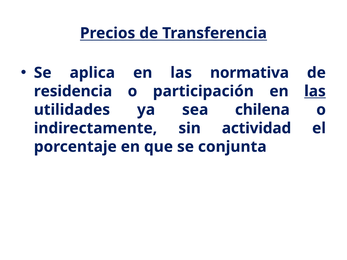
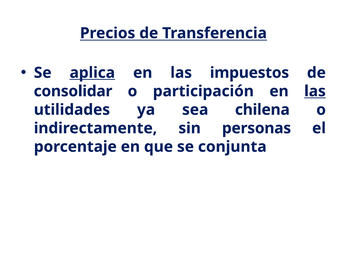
aplica underline: none -> present (92, 73)
normativa: normativa -> impuestos (250, 73)
residencia: residencia -> consolidar (73, 91)
actividad: actividad -> personas (257, 128)
